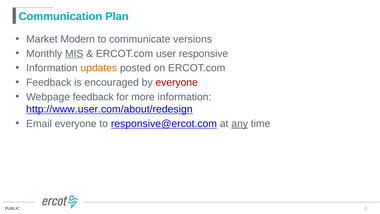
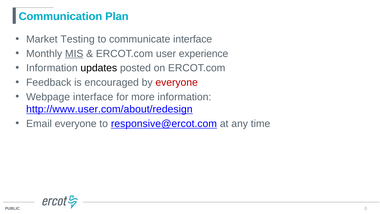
Modern: Modern -> Testing (78, 39)
communicate versions: versions -> interface (193, 39)
responsive: responsive -> experience (204, 54)
updates colour: orange -> black (99, 68)
Webpage feedback: feedback -> interface (93, 97)
any underline: present -> none (240, 123)
